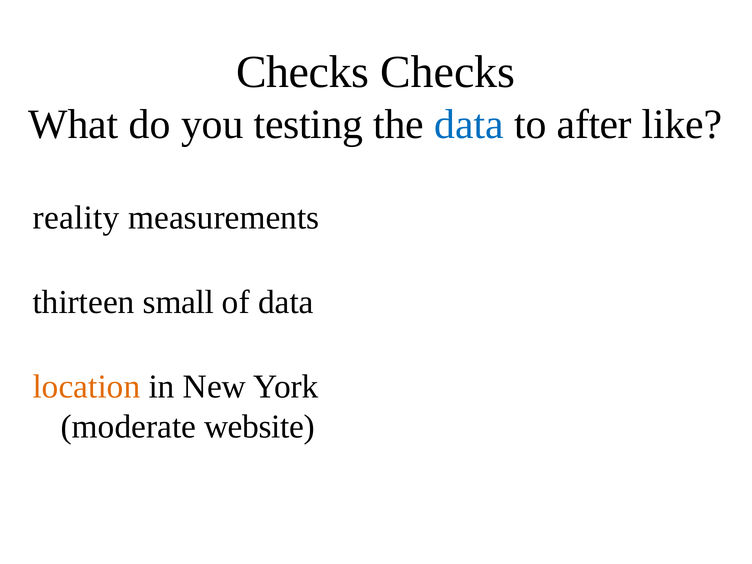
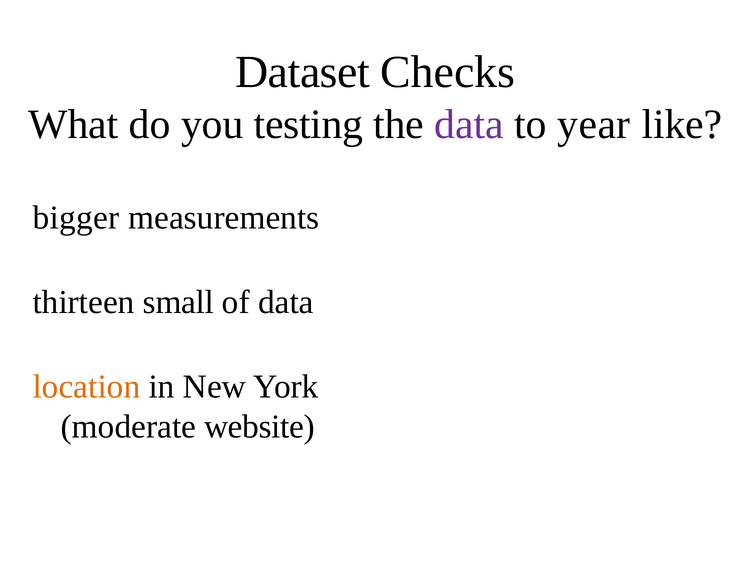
Checks: Checks -> Dataset (303, 72)
data colour: blue -> purple (469, 124)
after: after -> year (594, 124)
reality: reality -> bigger (76, 218)
